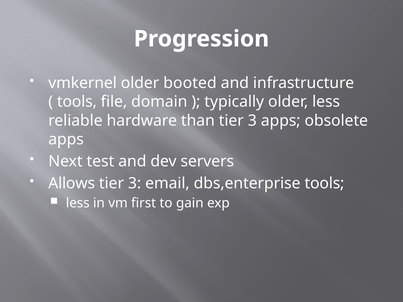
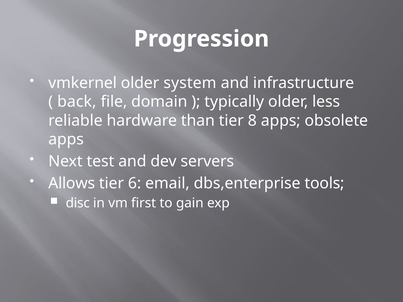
booted: booted -> system (190, 83)
tools: tools -> back (77, 102)
than tier 3: 3 -> 8 (252, 121)
3: 3 -> 6 (135, 183)
less: less -> disc (78, 203)
